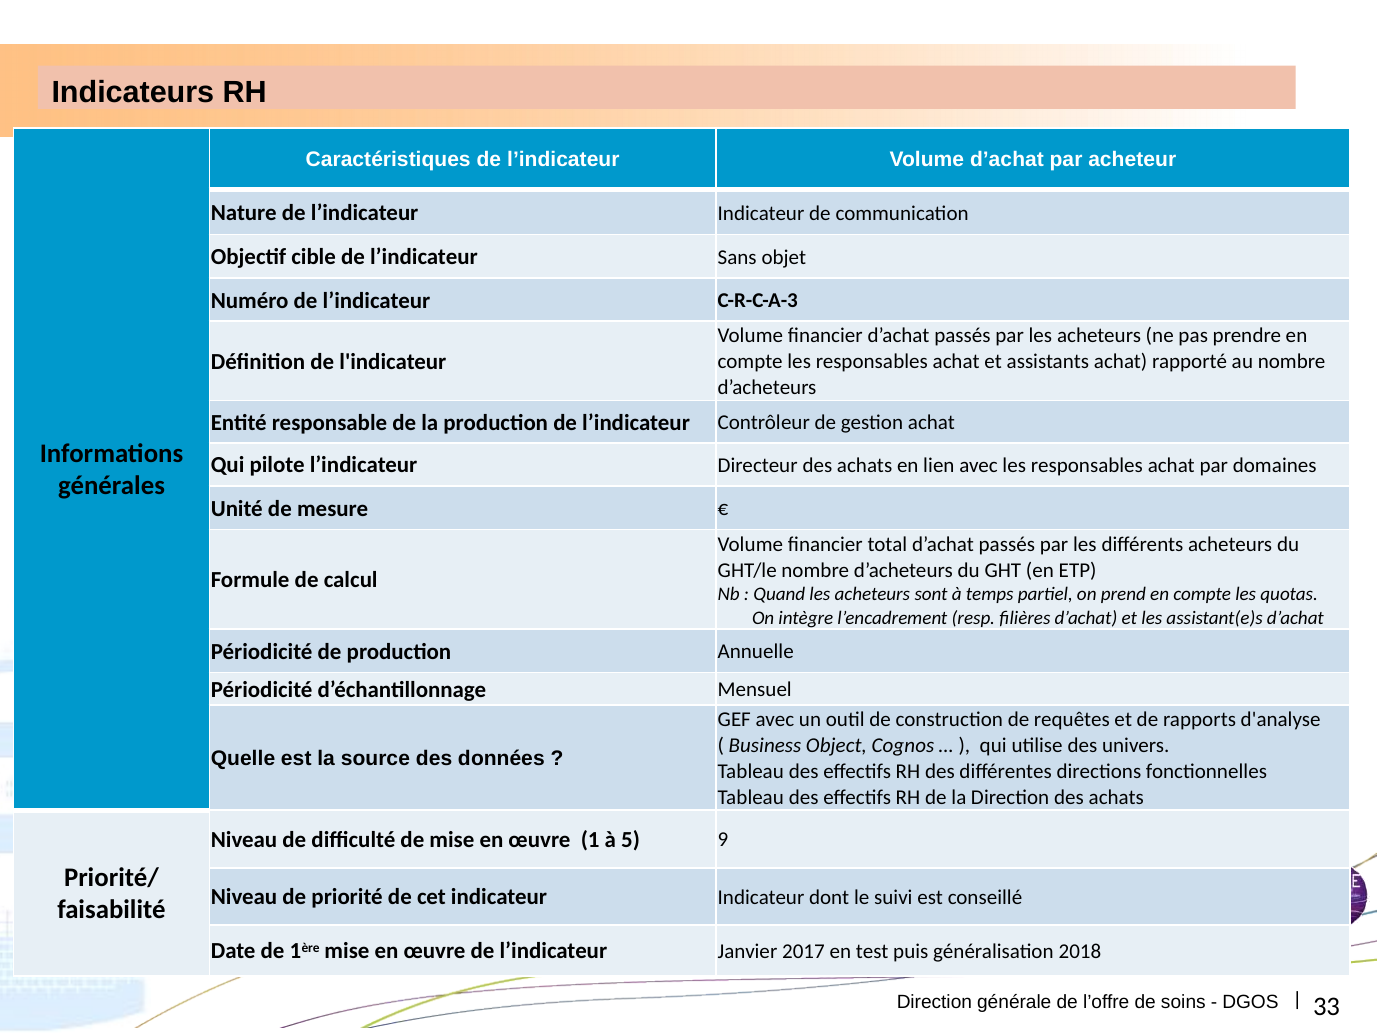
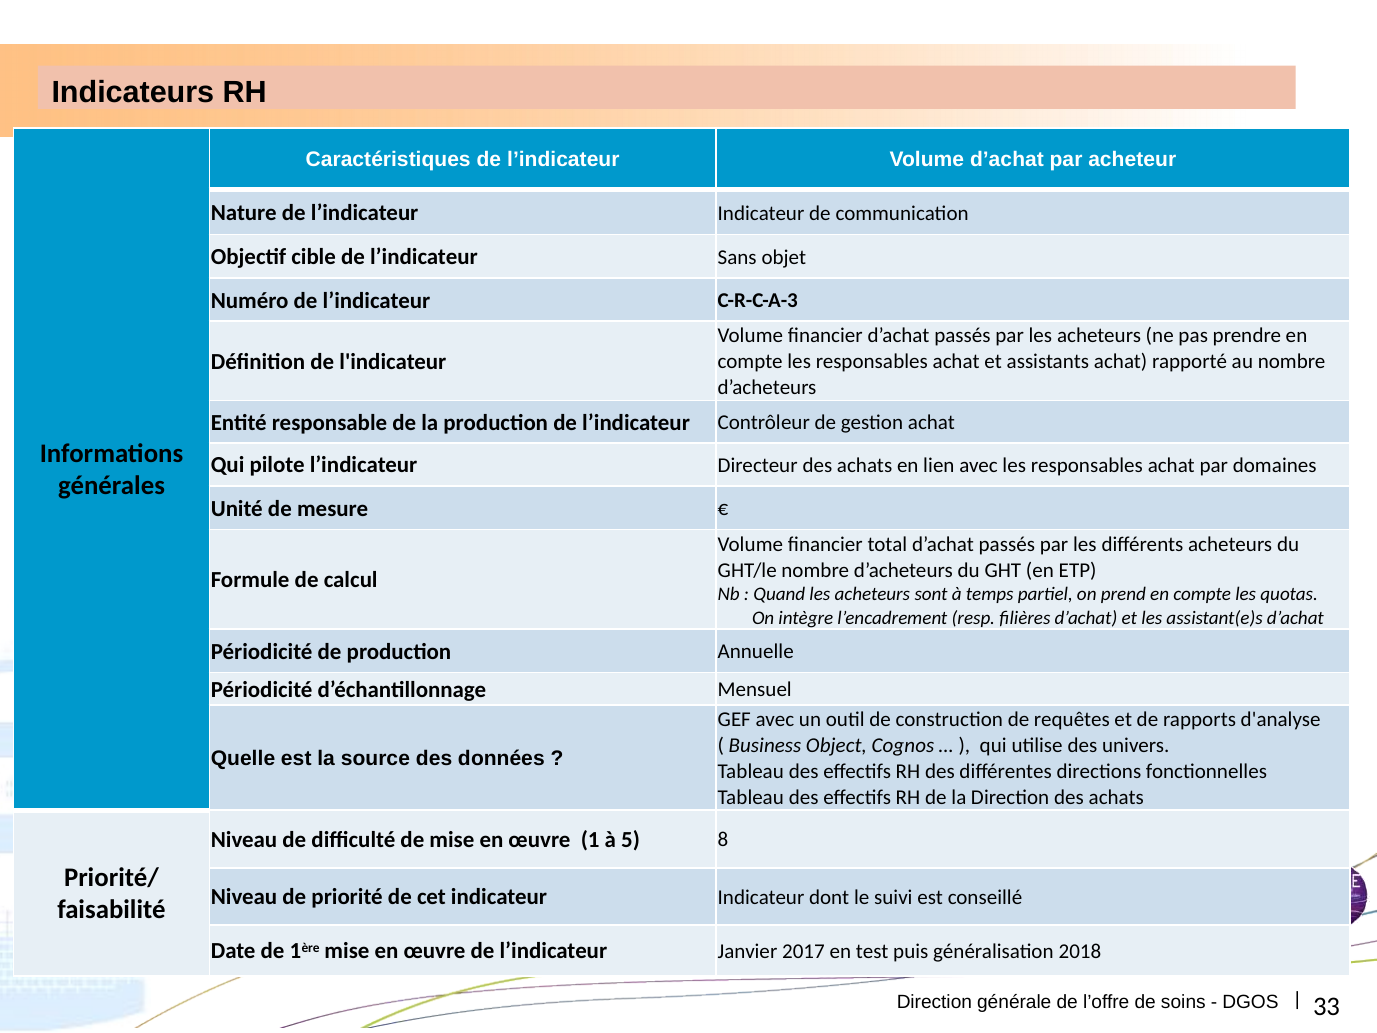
9: 9 -> 8 (723, 840)
